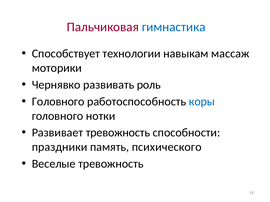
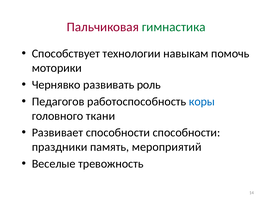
гимнастика colour: blue -> green (174, 27)
массаж: массаж -> помочь (230, 54)
Головного: Головного -> Педагогов (58, 102)
нотки: нотки -> ткани (101, 116)
Развивает тревожность: тревожность -> способности (118, 133)
психического: психического -> мероприятий (167, 147)
